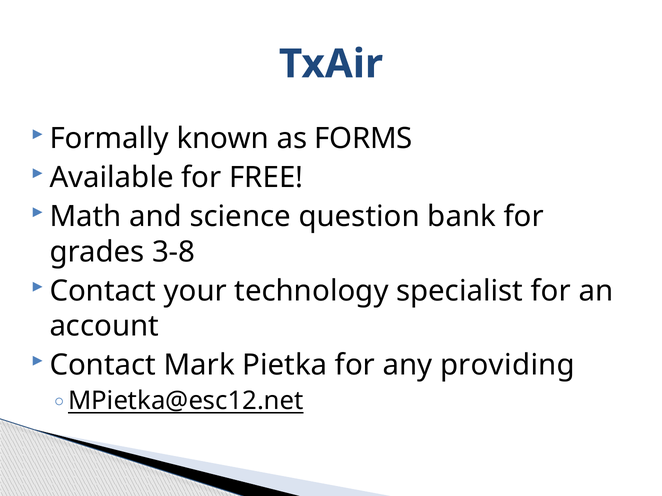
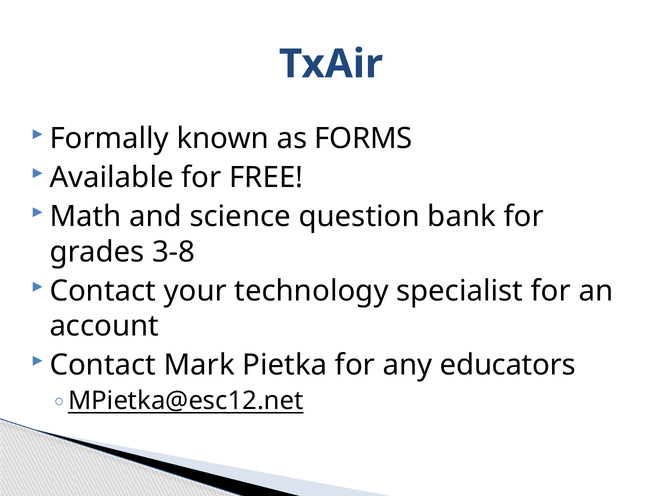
providing: providing -> educators (508, 366)
